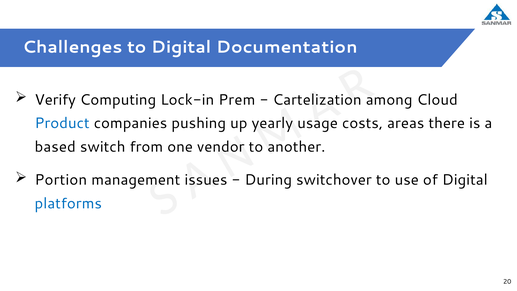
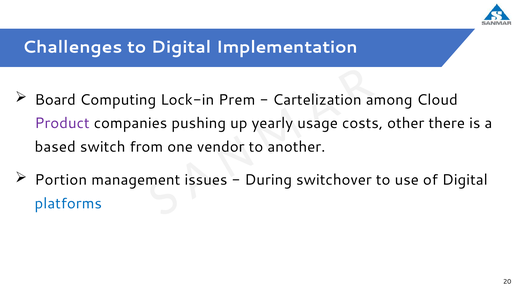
Documentation: Documentation -> Implementation (287, 47)
Verify: Verify -> Board (55, 100)
Product colour: blue -> purple (62, 123)
areas: areas -> other (406, 123)
